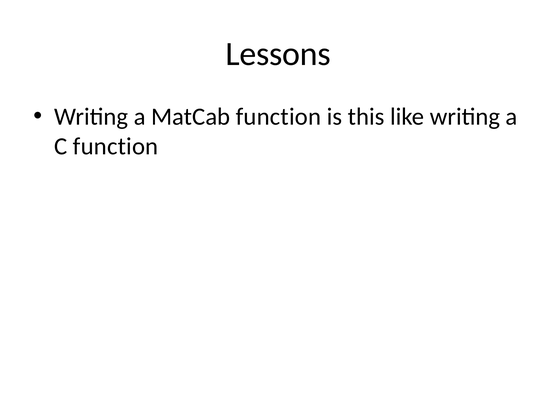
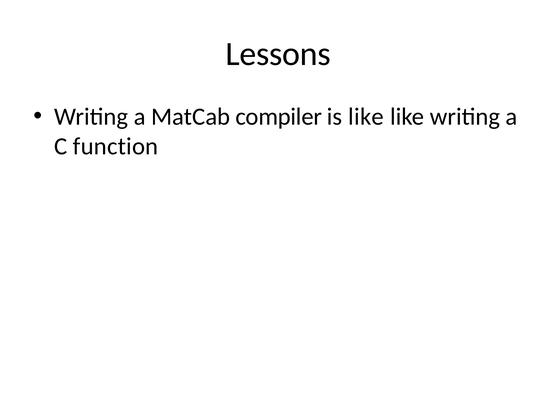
MatCab function: function -> compiler (279, 117)
is this: this -> like (366, 117)
